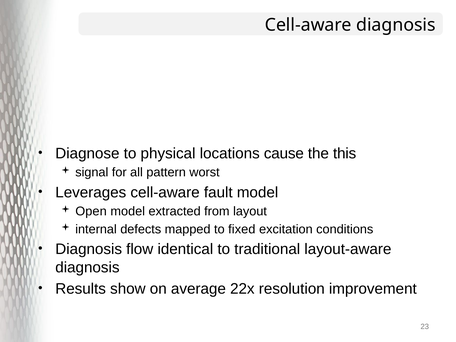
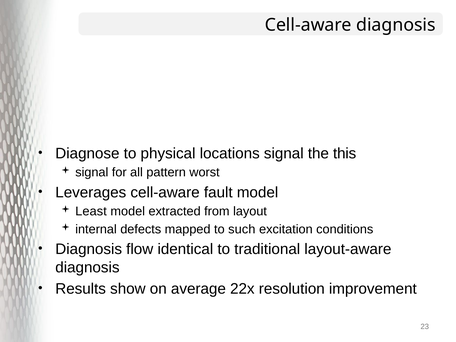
locations cause: cause -> signal (284, 153)
Open: Open -> Least (91, 211)
fixed: fixed -> such (242, 229)
